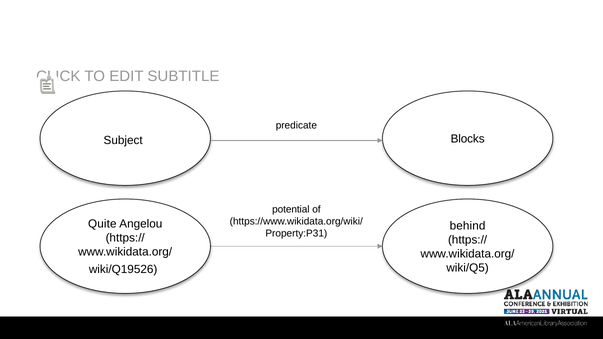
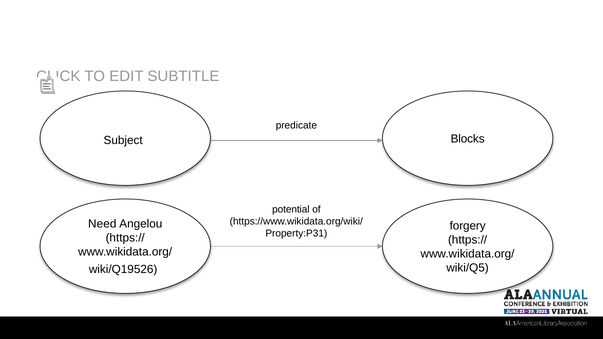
Quite: Quite -> Need (102, 224)
behind: behind -> forgery (468, 226)
